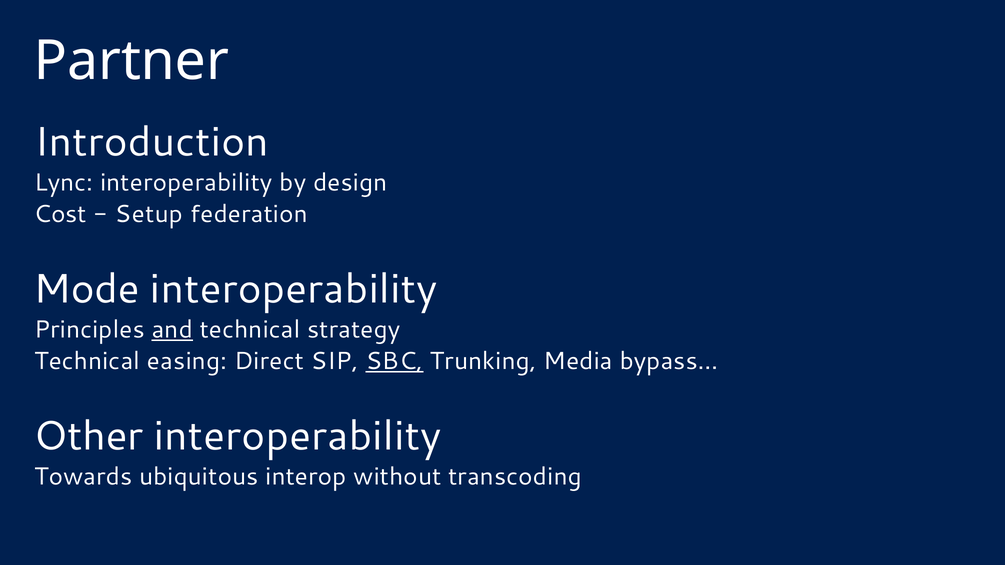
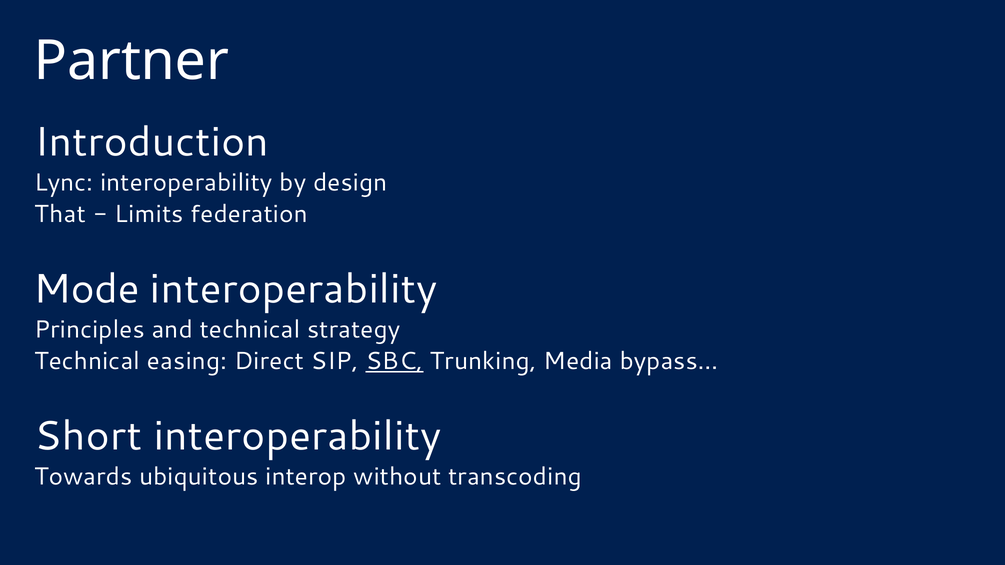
Cost: Cost -> That (60, 214)
Setup: Setup -> Limits (149, 214)
and underline: present -> none (172, 330)
Other: Other -> Short (88, 436)
